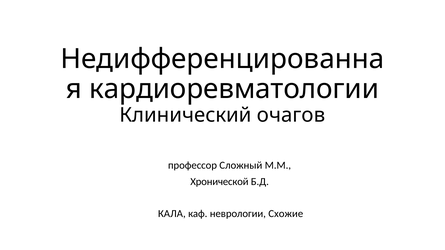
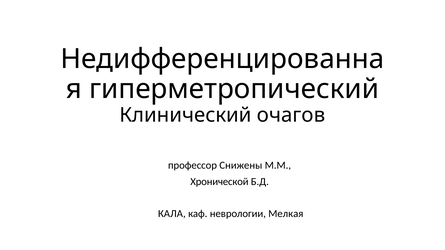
кардиоревматологии: кардиоревматологии -> гиперметропический (234, 89)
Сложный: Сложный -> Снижены (241, 166)
Схожие: Схожие -> Мелкая (286, 214)
